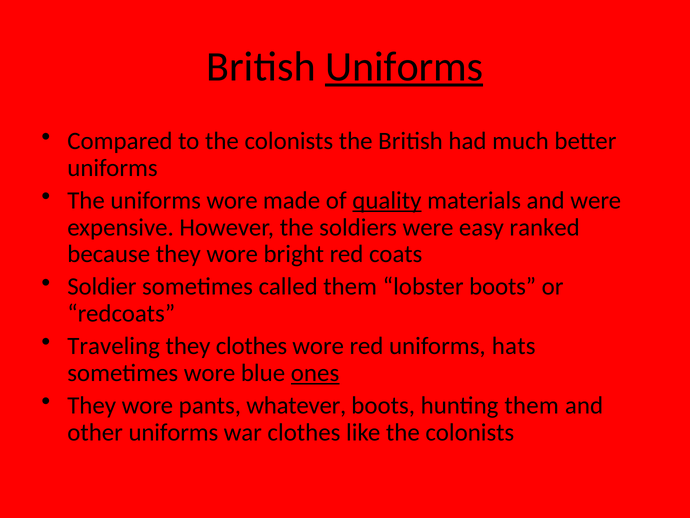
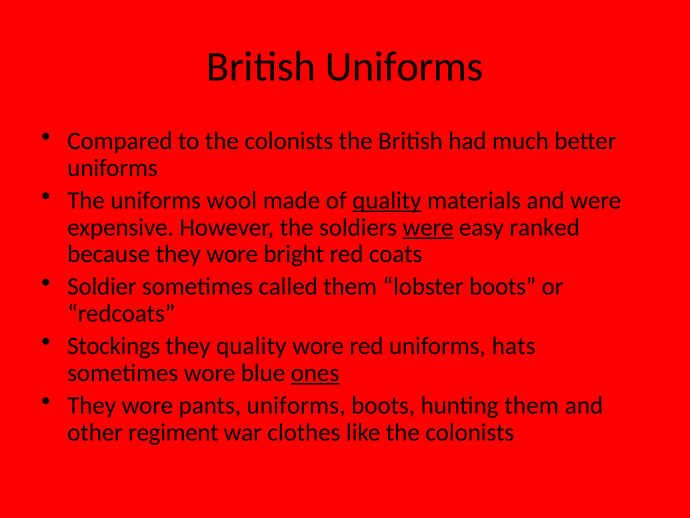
Uniforms underline: present -> none (404, 67)
uniforms wore: wore -> wool (232, 200)
were underline: none -> present (428, 227)
Traveling: Traveling -> Stockings (114, 346)
they clothes: clothes -> quality (251, 346)
pants whatever: whatever -> uniforms (296, 405)
other uniforms: uniforms -> regiment (173, 432)
